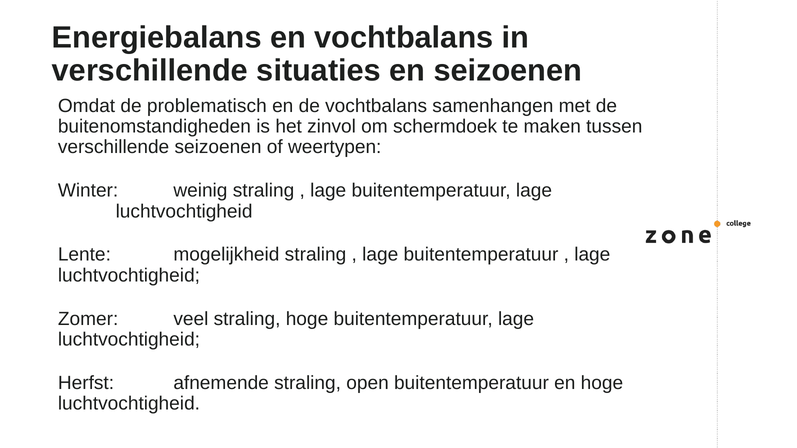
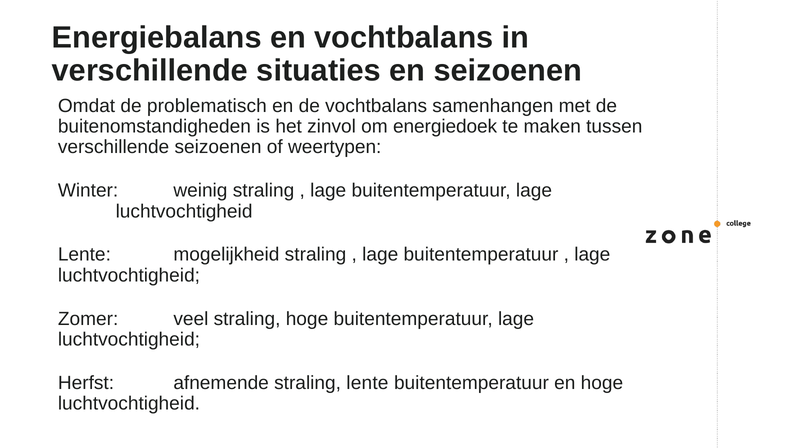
schermdoek: schermdoek -> energiedoek (445, 127)
straling open: open -> lente (367, 383)
